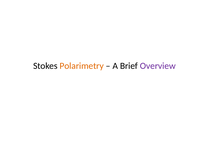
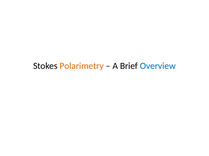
Overview colour: purple -> blue (158, 66)
